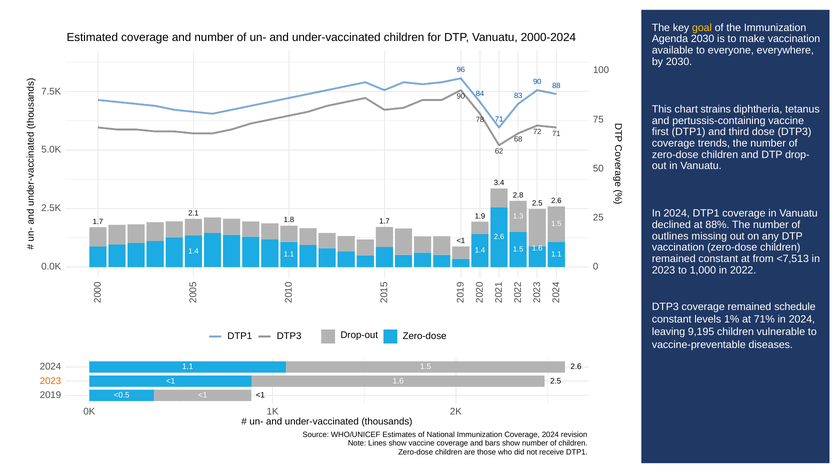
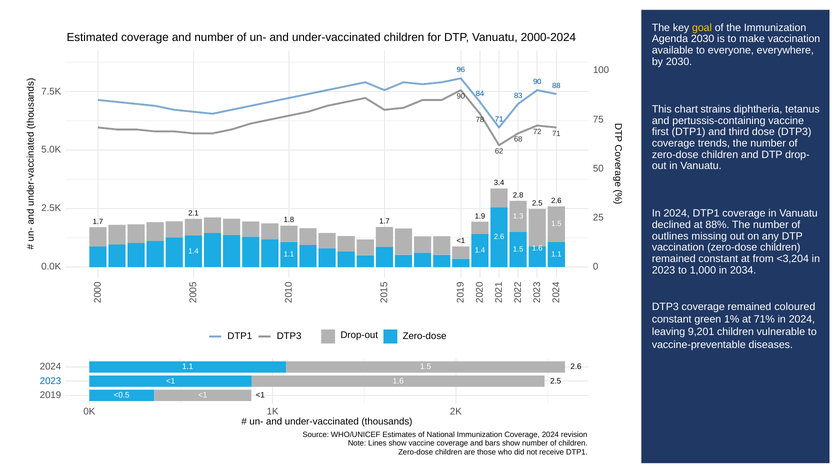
<7,513: <7,513 -> <3,204 (793, 259)
2022: 2022 -> 2034 (743, 270)
schedule: schedule -> coloured (795, 306)
levels: levels -> green (708, 319)
9,195: 9,195 -> 9,201 (701, 332)
2023 colour: orange -> blue (50, 380)
